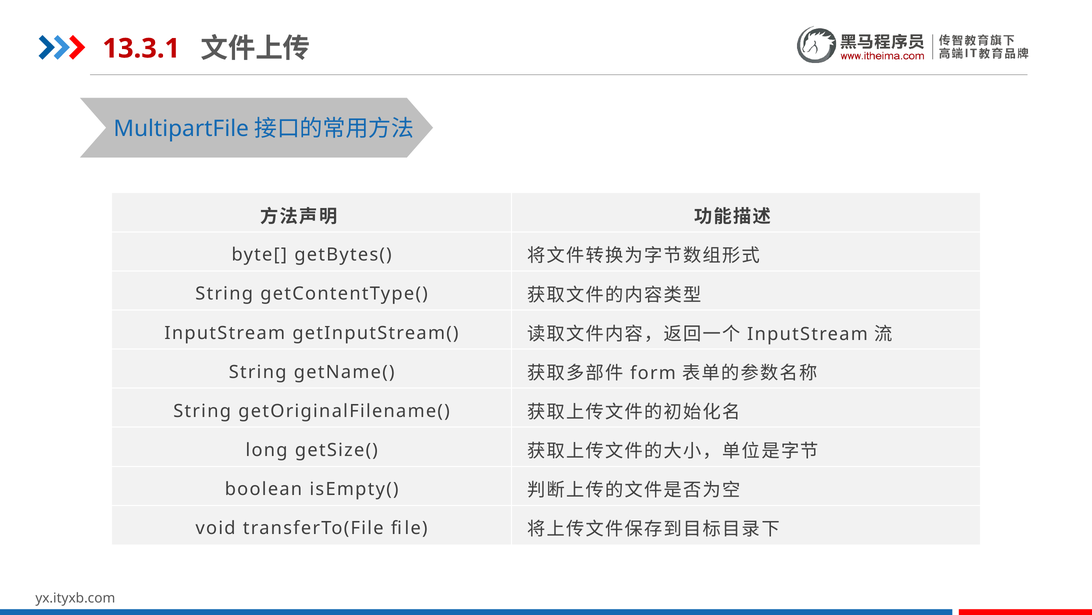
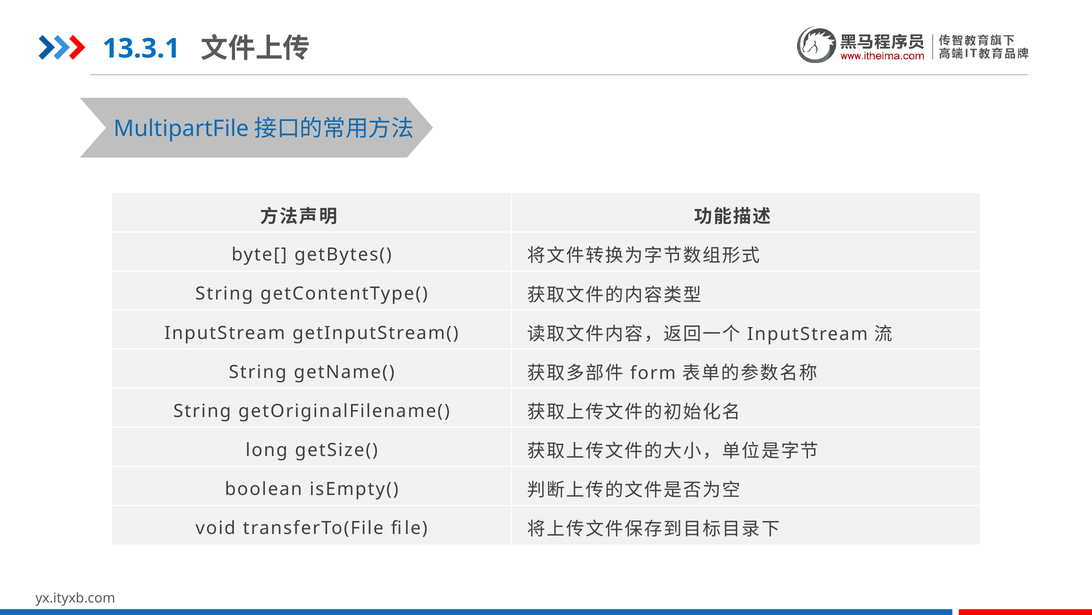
13.3.1 colour: red -> blue (141, 48)
